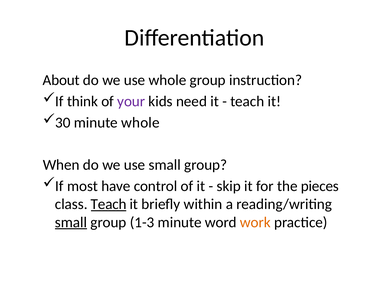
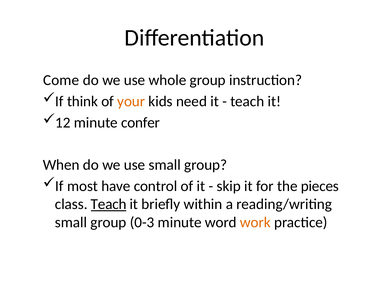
About: About -> Come (61, 80)
your colour: purple -> orange (131, 101)
30: 30 -> 12 (63, 122)
minute whole: whole -> confer (141, 122)
small underline: present -> none (71, 222)
1-3: 1-3 -> 0-3 (142, 222)
